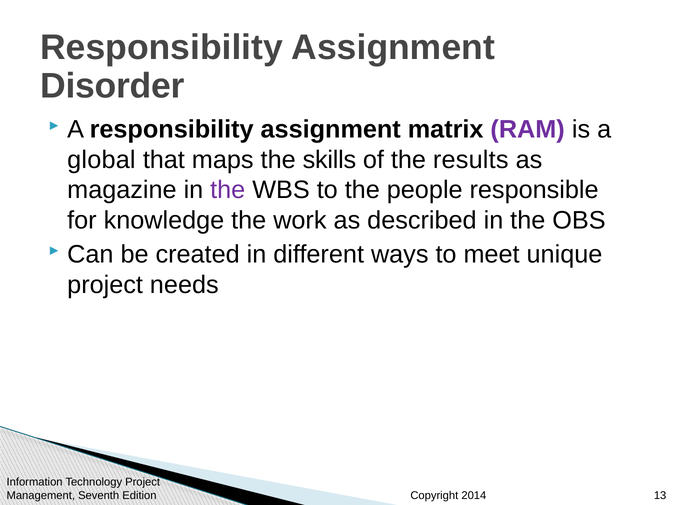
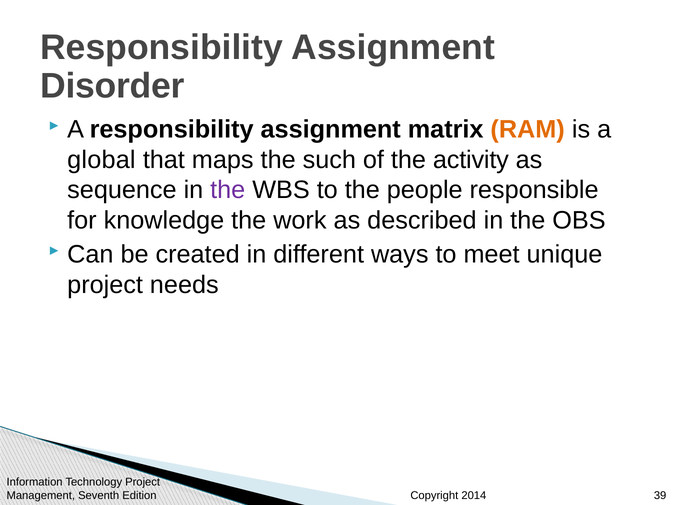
RAM colour: purple -> orange (528, 129)
skills: skills -> such (329, 160)
results: results -> activity (471, 160)
magazine: magazine -> sequence (122, 190)
13: 13 -> 39 (660, 495)
